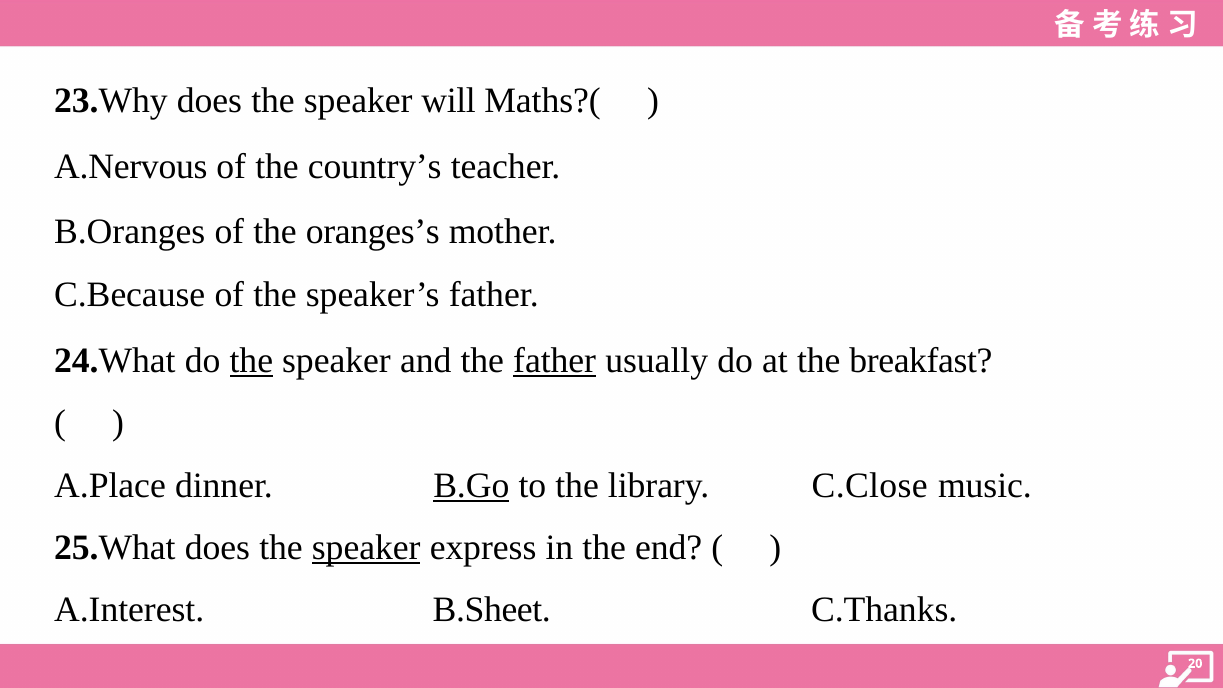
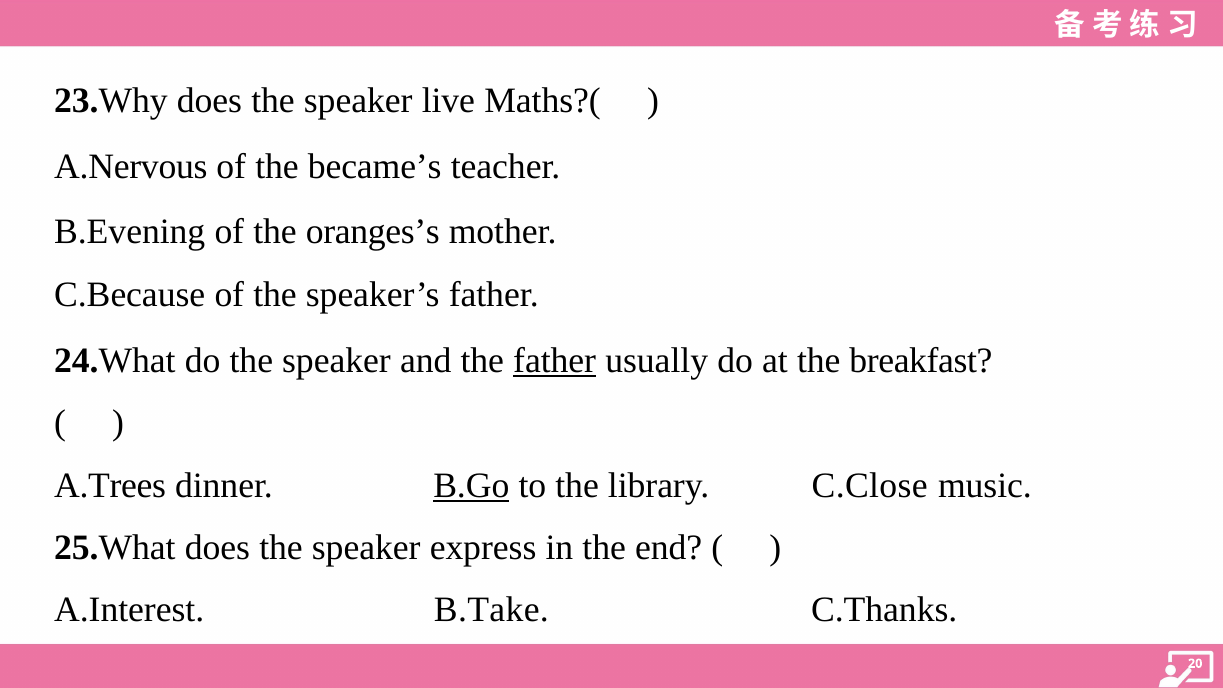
will: will -> live (448, 101)
country’s: country’s -> became’s (375, 167)
B.Oranges: B.Oranges -> B.Evening (130, 232)
the underline: present -> none (251, 361)
A.Place: A.Place -> A.Trees (110, 485)
speaker underline: present -> none (366, 548)
B.Sheet: B.Sheet -> B.Take (491, 610)
